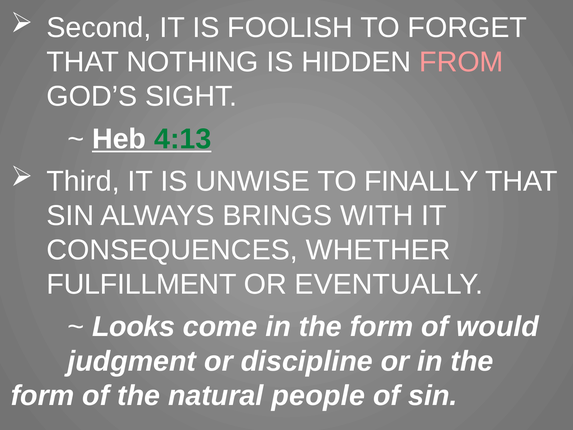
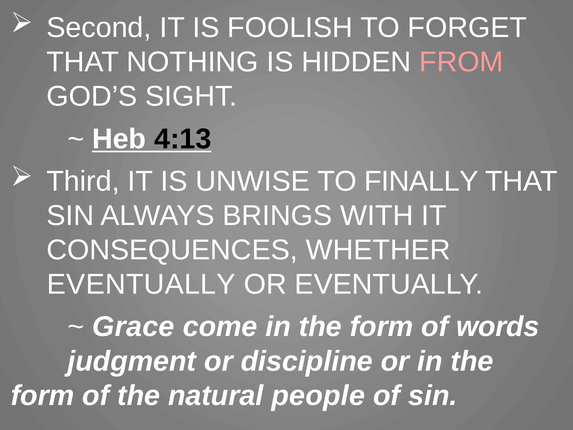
4:13 colour: green -> black (183, 139)
FULFILLMENT: FULFILLMENT -> EVENTUALLY (141, 284)
Looks: Looks -> Grace (133, 327)
would: would -> words (498, 327)
